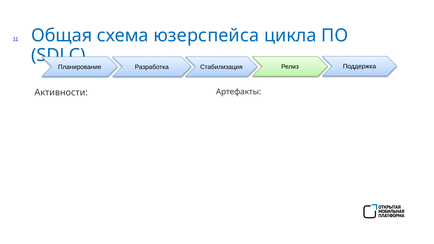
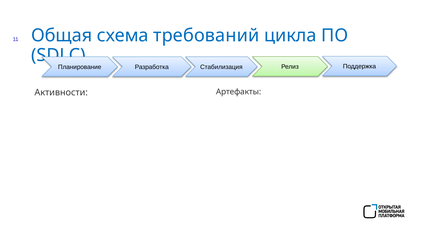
юзерспейса: юзерспейса -> требований (206, 36)
